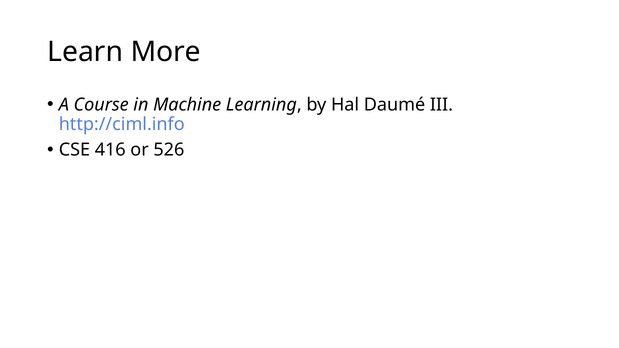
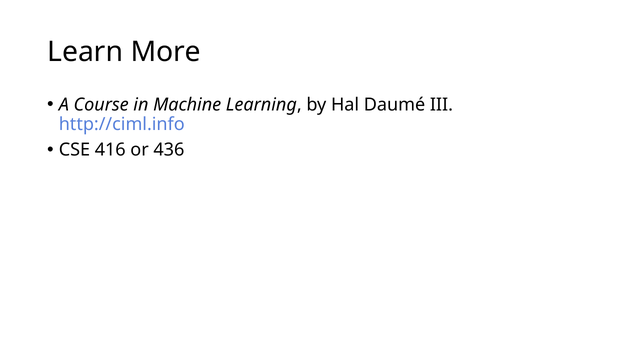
526: 526 -> 436 (169, 150)
